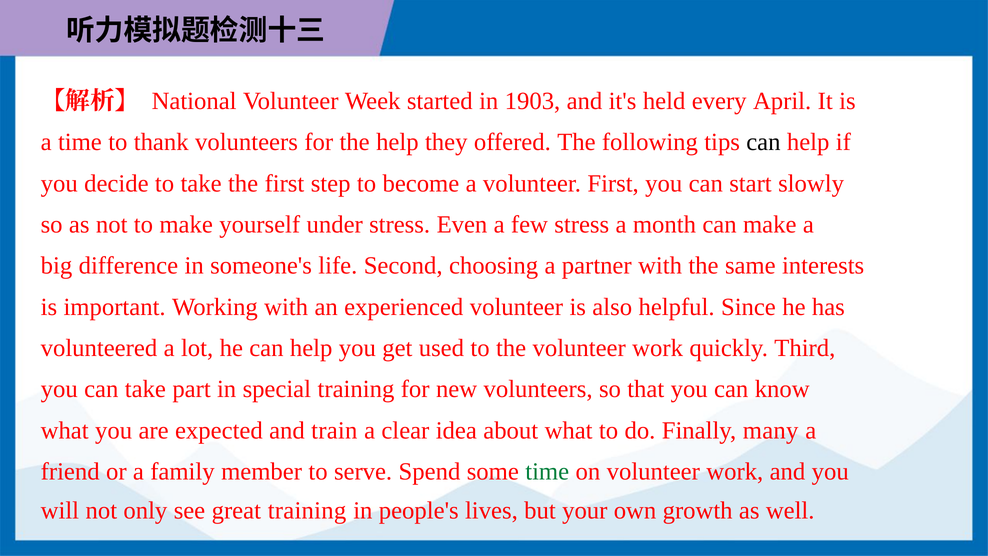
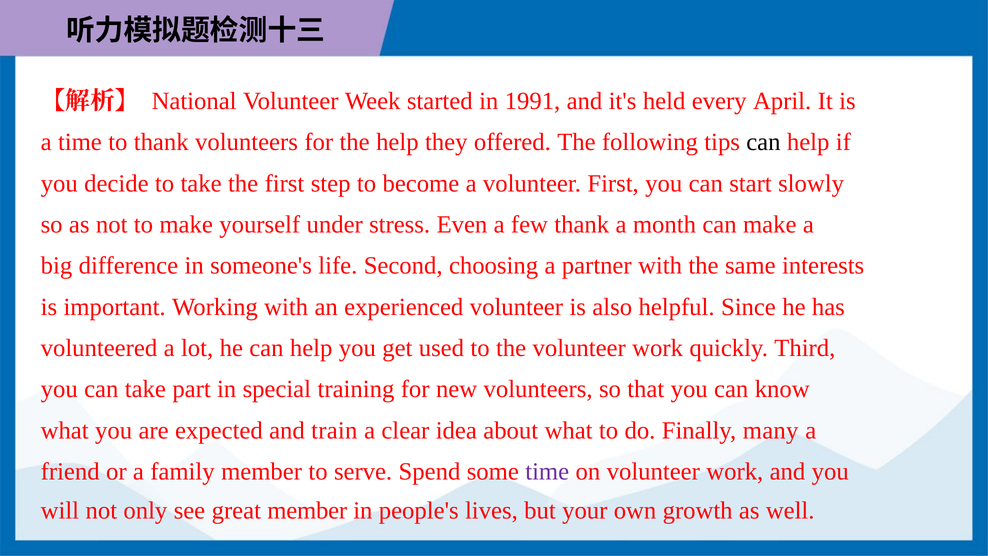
1903: 1903 -> 1991 (532, 101)
few stress: stress -> thank (582, 224)
time colour: green -> purple (547, 471)
great training: training -> member (307, 511)
